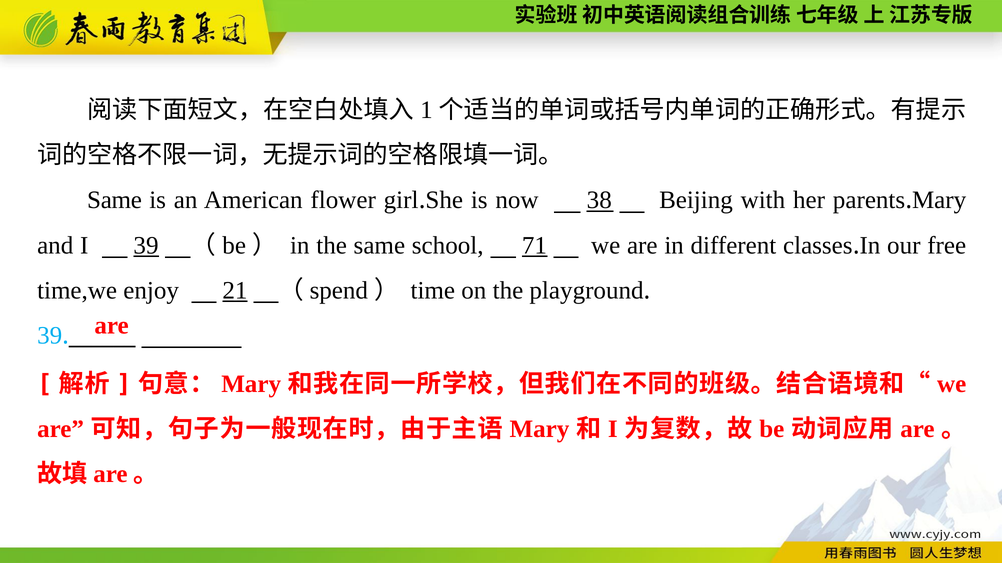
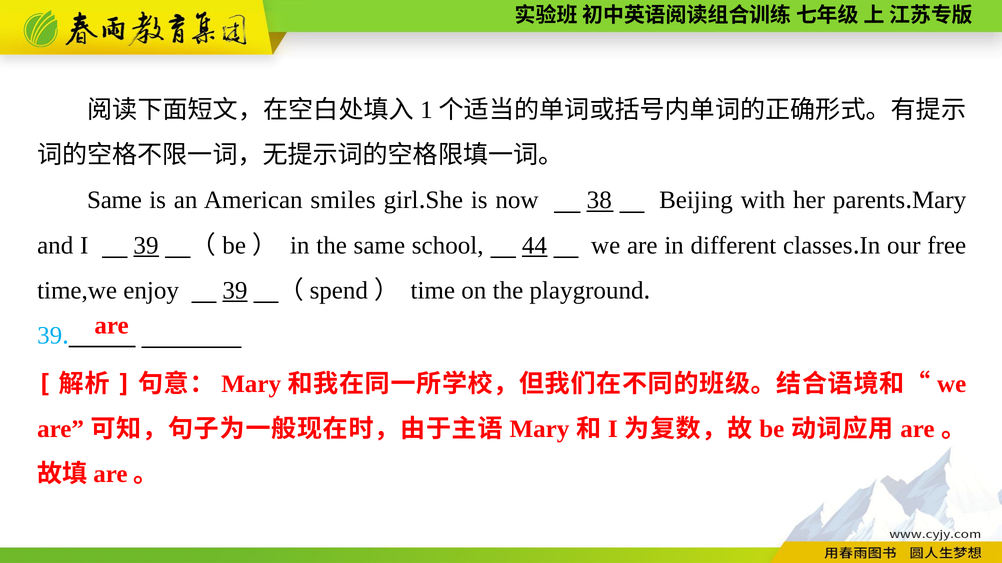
flower: flower -> smiles (343, 200)
71: 71 -> 44 (534, 246)
enjoy 21: 21 -> 39 (235, 291)
